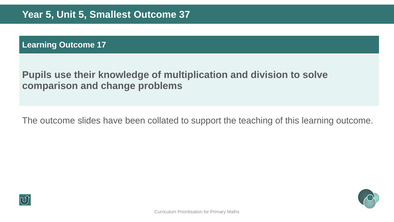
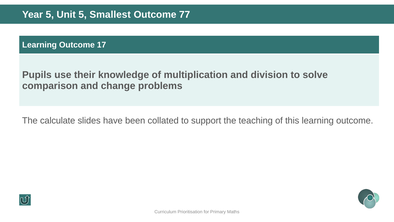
37: 37 -> 77 (185, 15)
The outcome: outcome -> calculate (58, 120)
